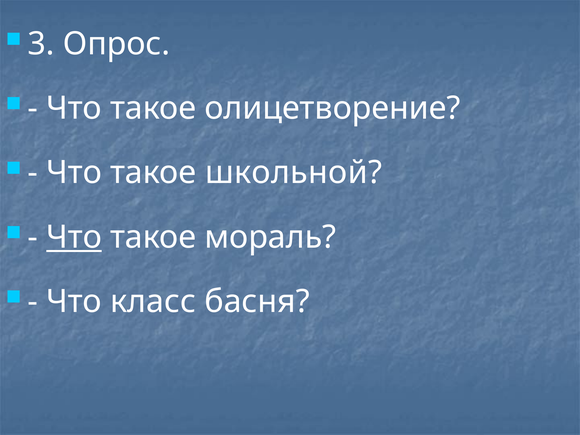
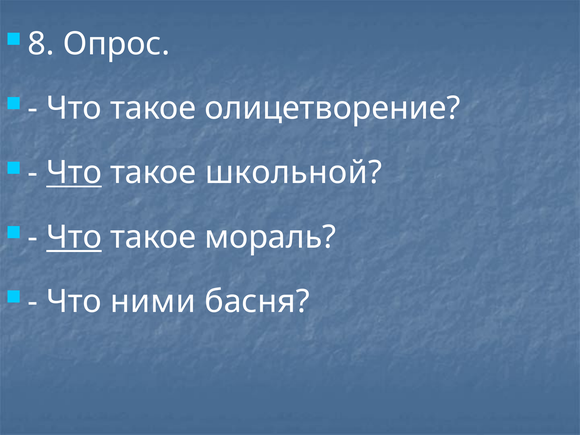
3: 3 -> 8 (41, 44)
Что underline: none -> present (74, 173)
класс: класс -> ними (153, 301)
